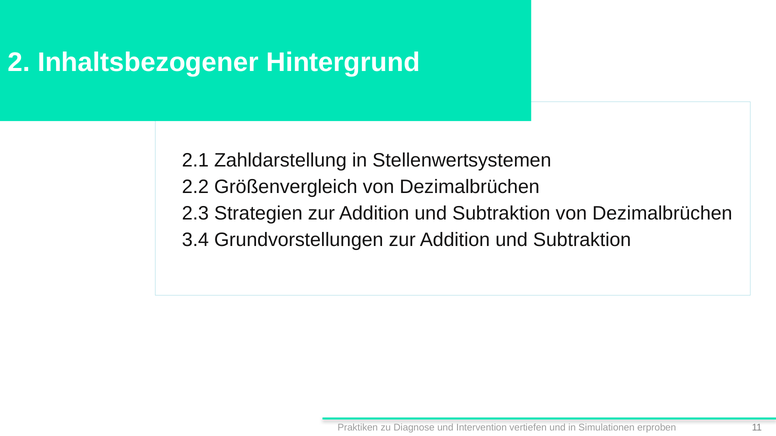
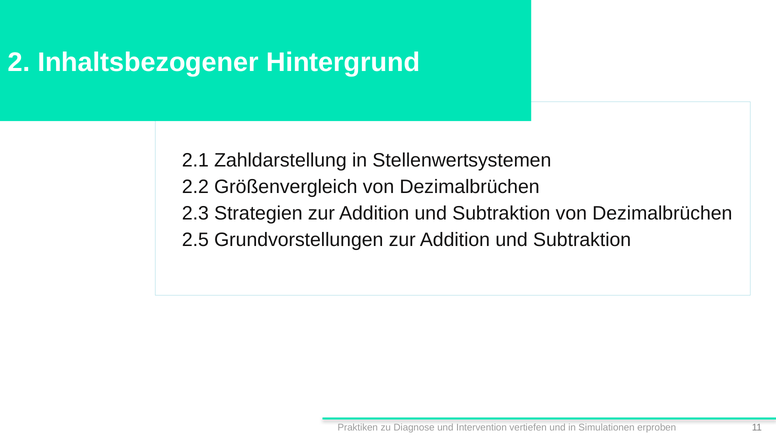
3.4: 3.4 -> 2.5 (195, 240)
